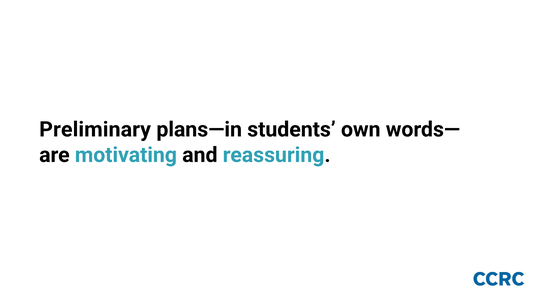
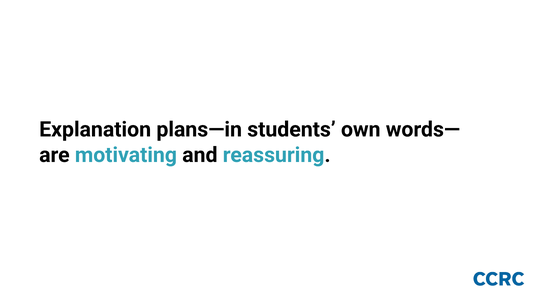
Preliminary: Preliminary -> Explanation (95, 130)
